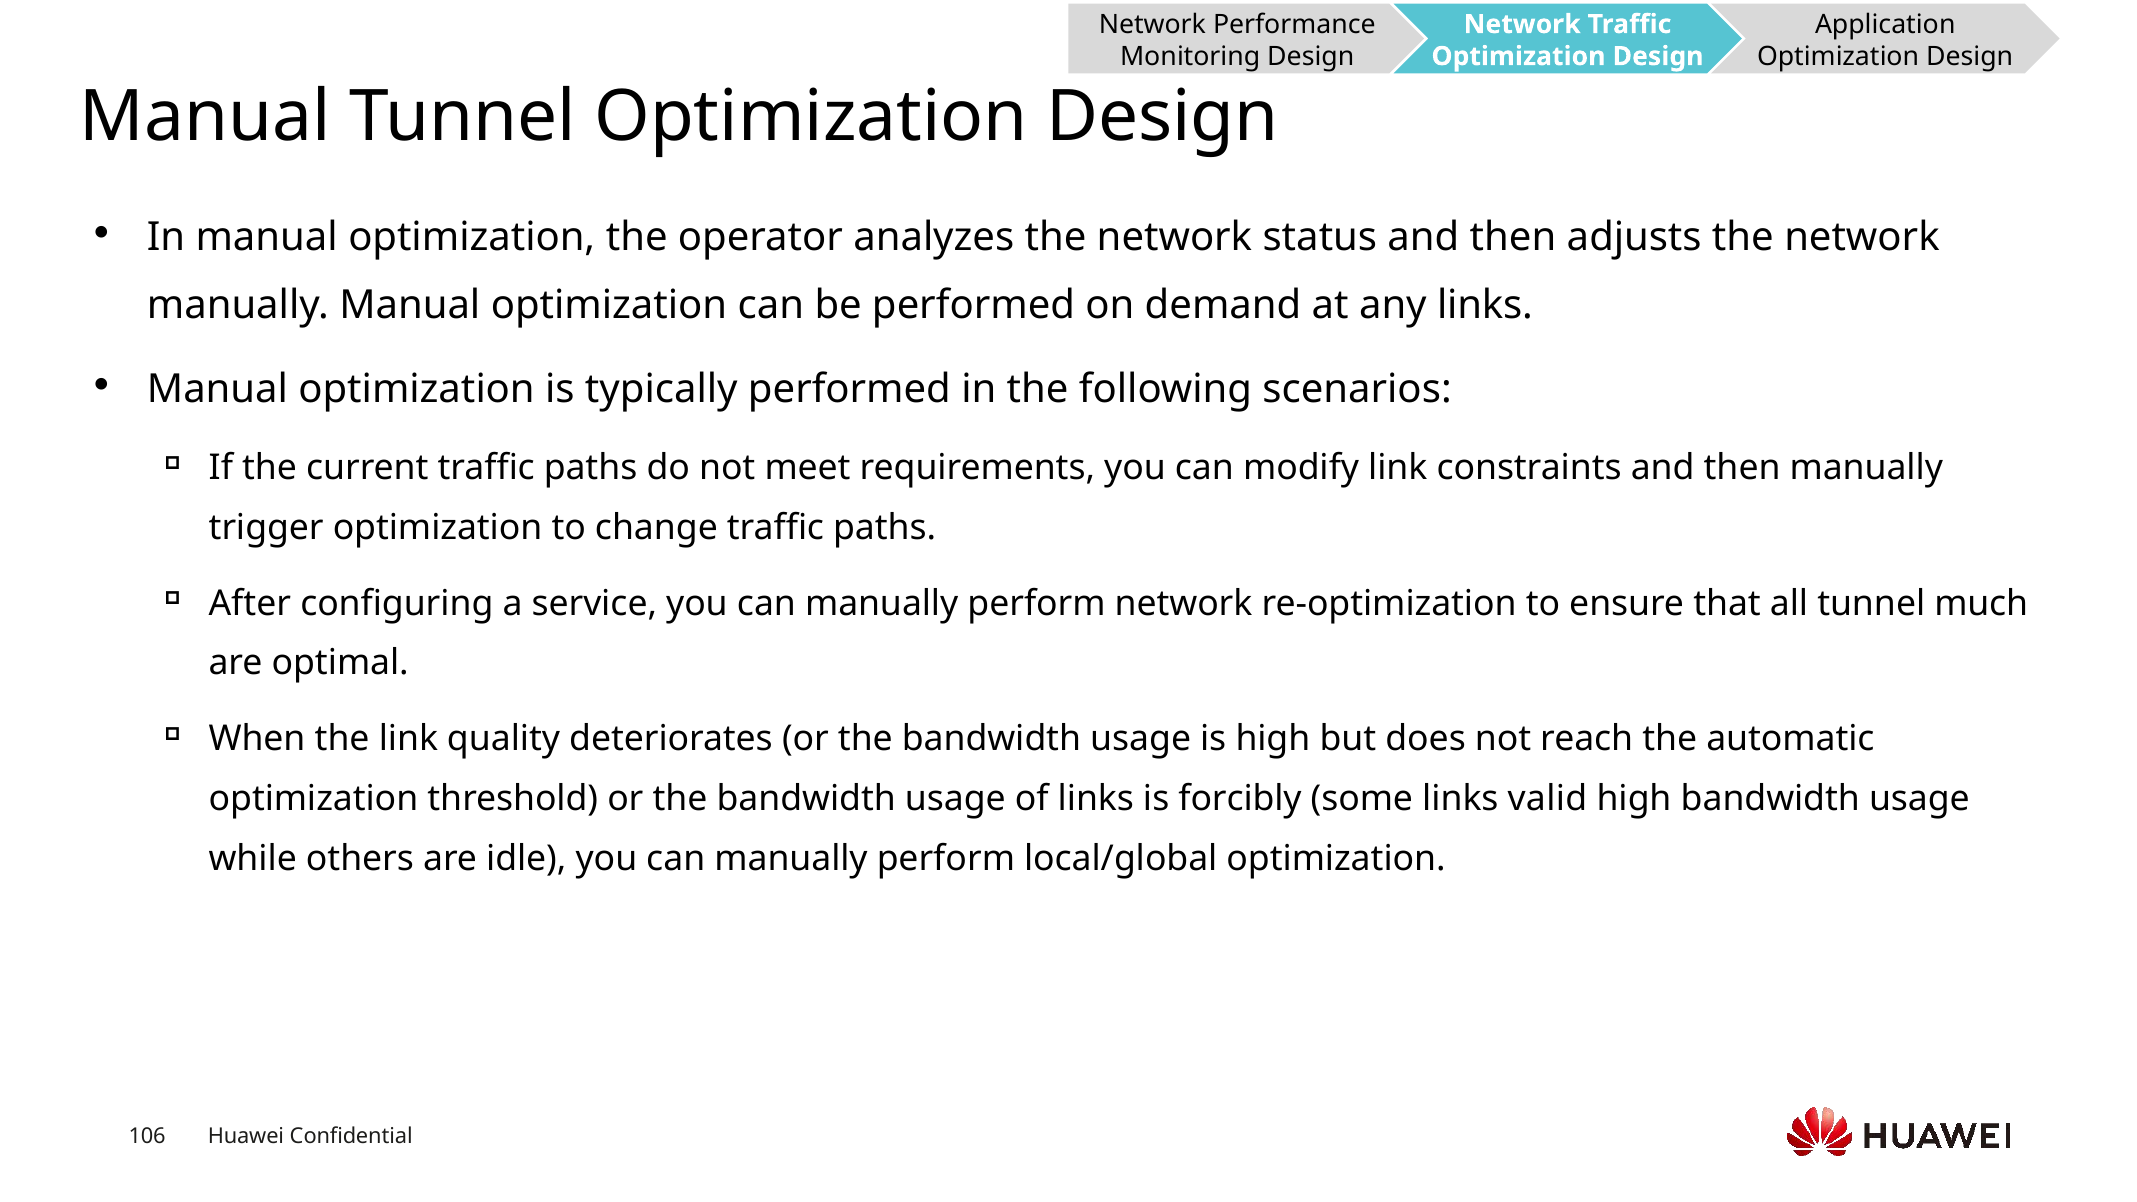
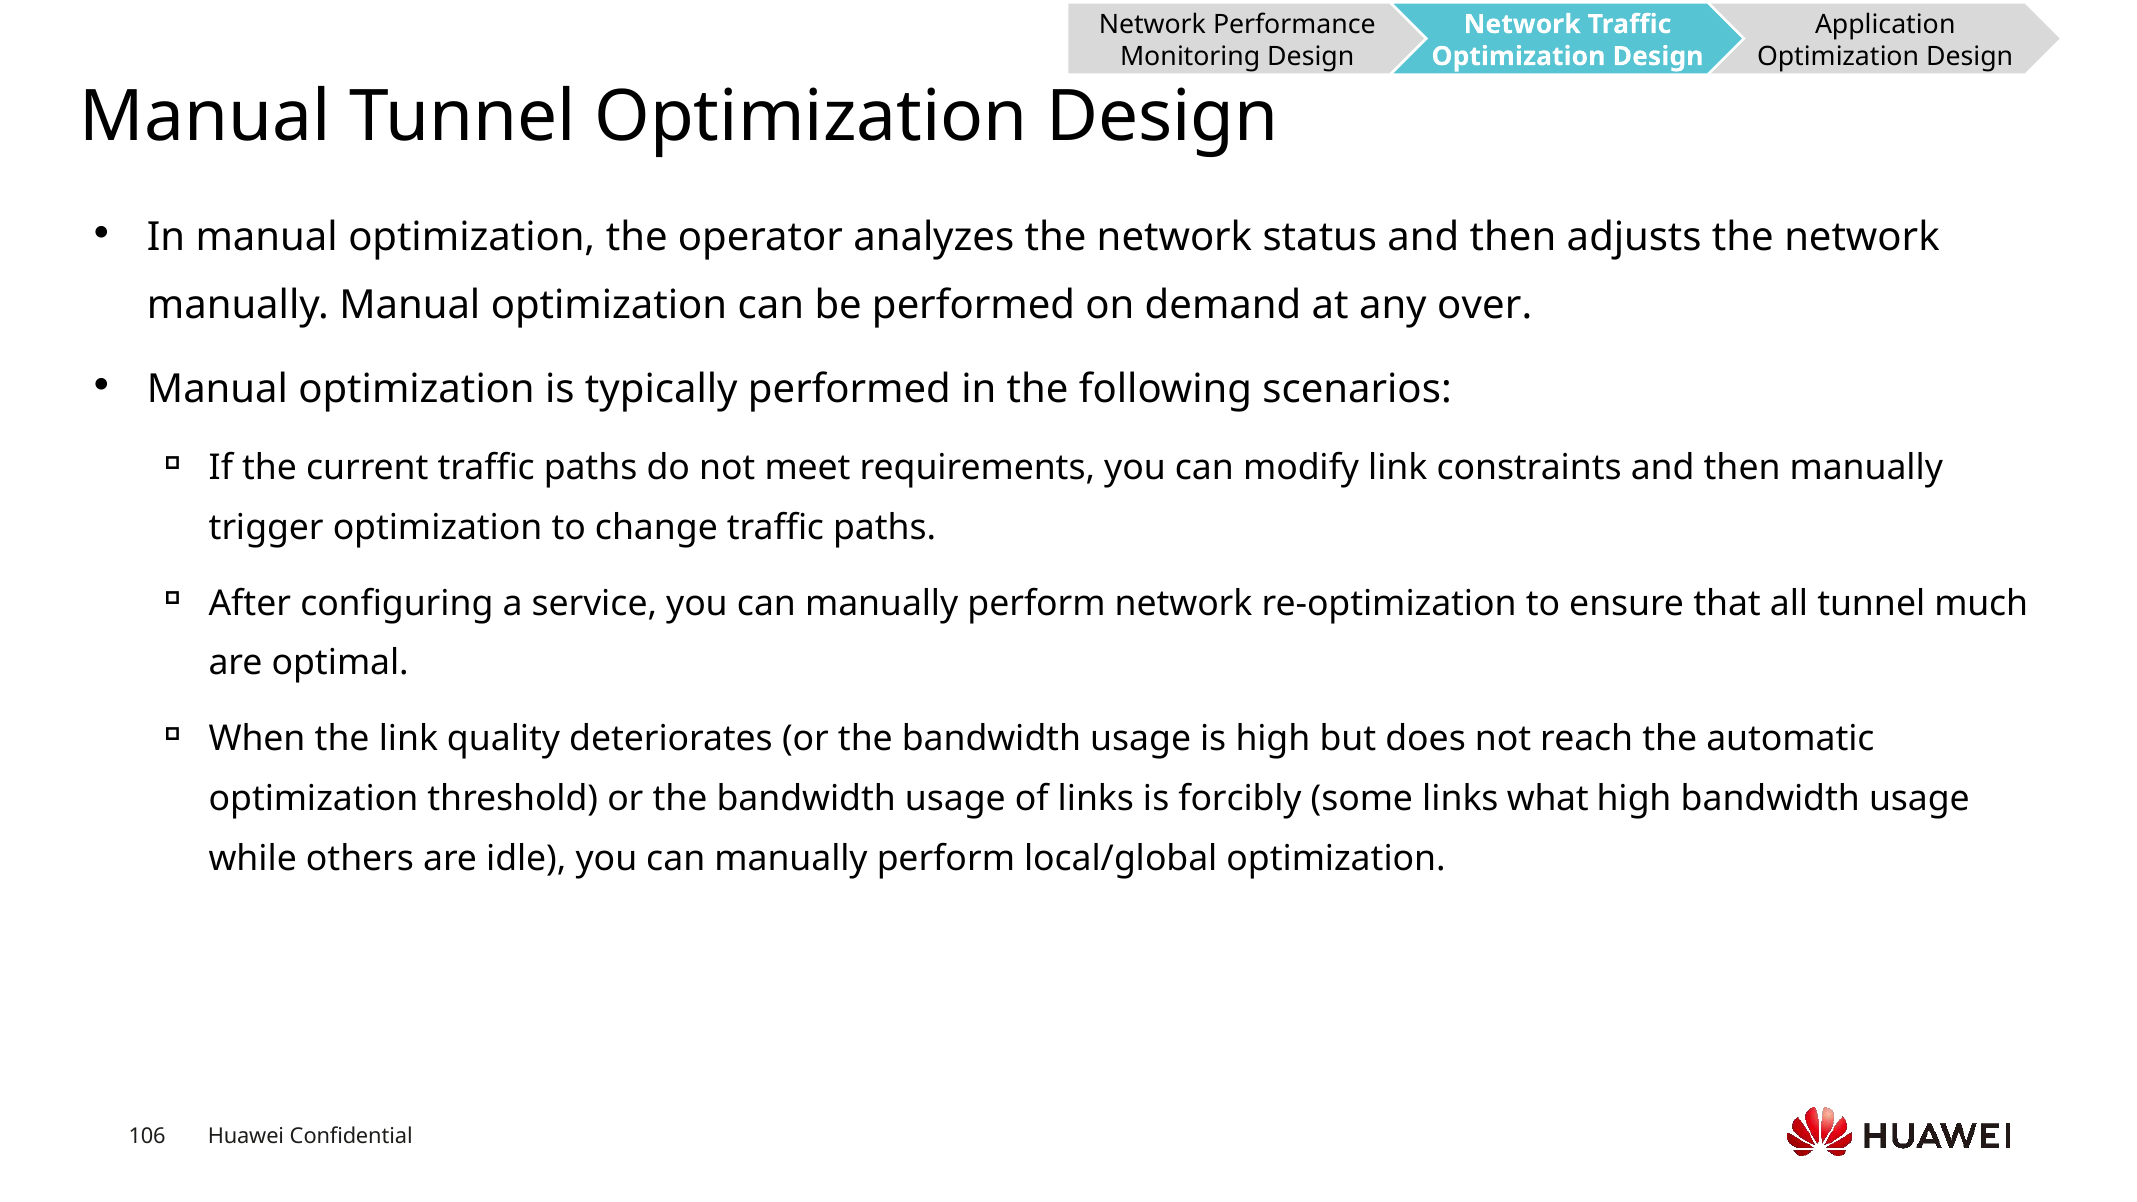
any links: links -> over (1485, 305)
valid: valid -> what (1548, 799)
